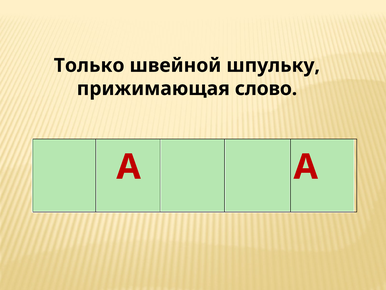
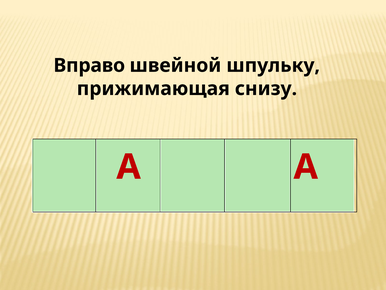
Только: Только -> Вправо (89, 65)
слово: слово -> снизу (266, 88)
